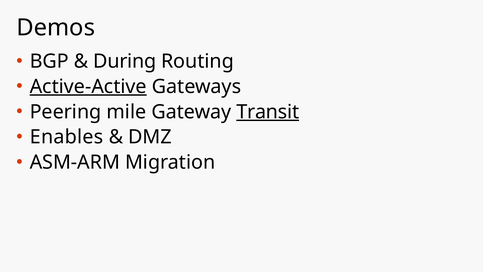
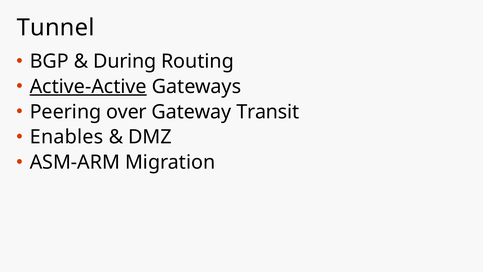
Demos: Demos -> Tunnel (56, 28)
mile: mile -> over (126, 112)
Transit underline: present -> none (268, 112)
